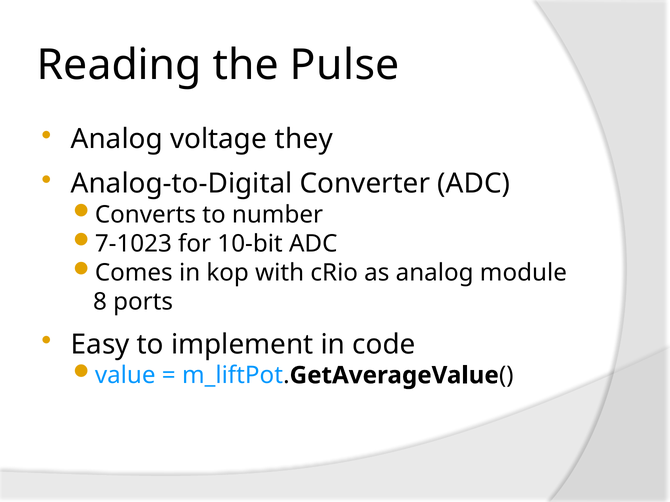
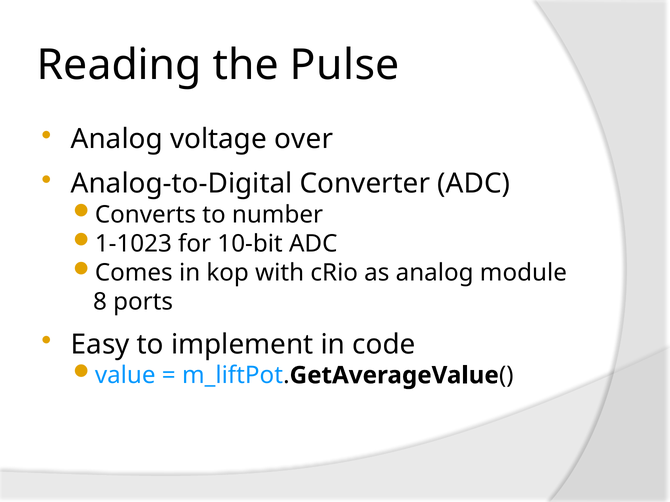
they: they -> over (304, 139)
7-1023: 7-1023 -> 1-1023 (133, 244)
